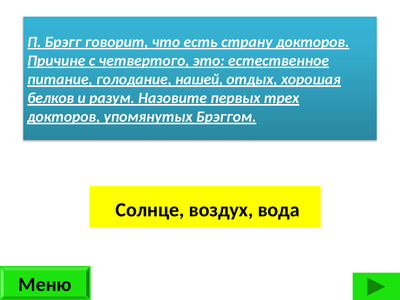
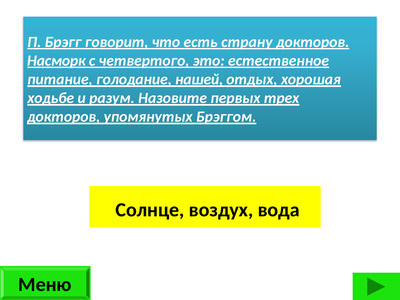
Причине: Причине -> Насморк (56, 61)
белков: белков -> ходьбе (51, 98)
